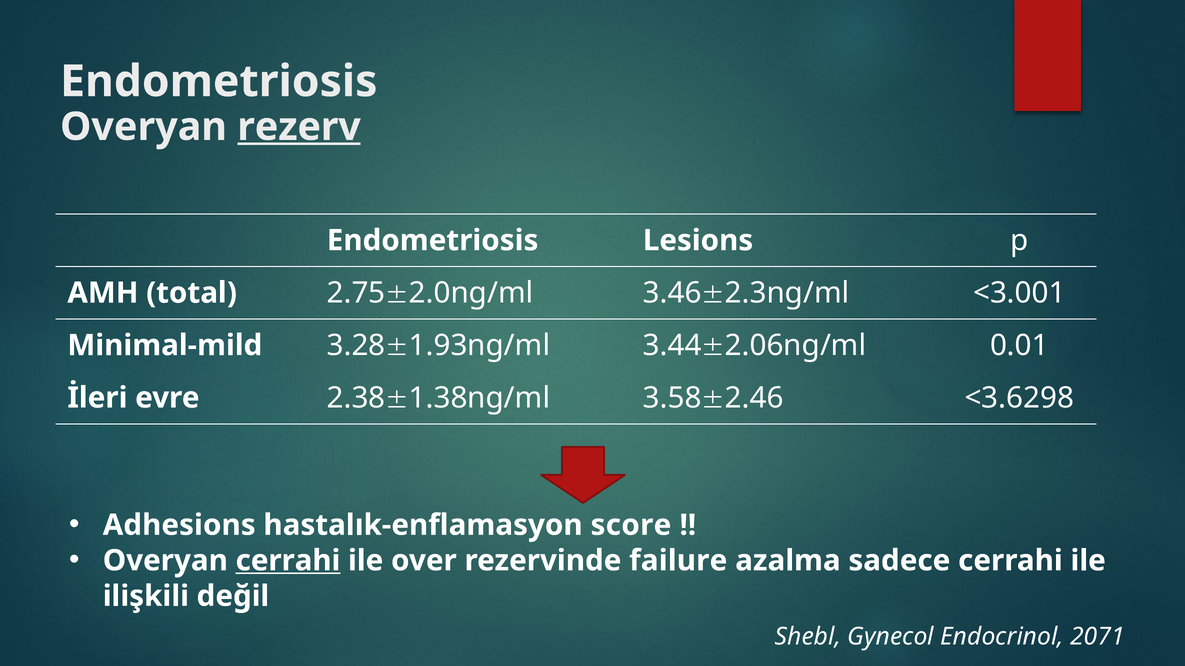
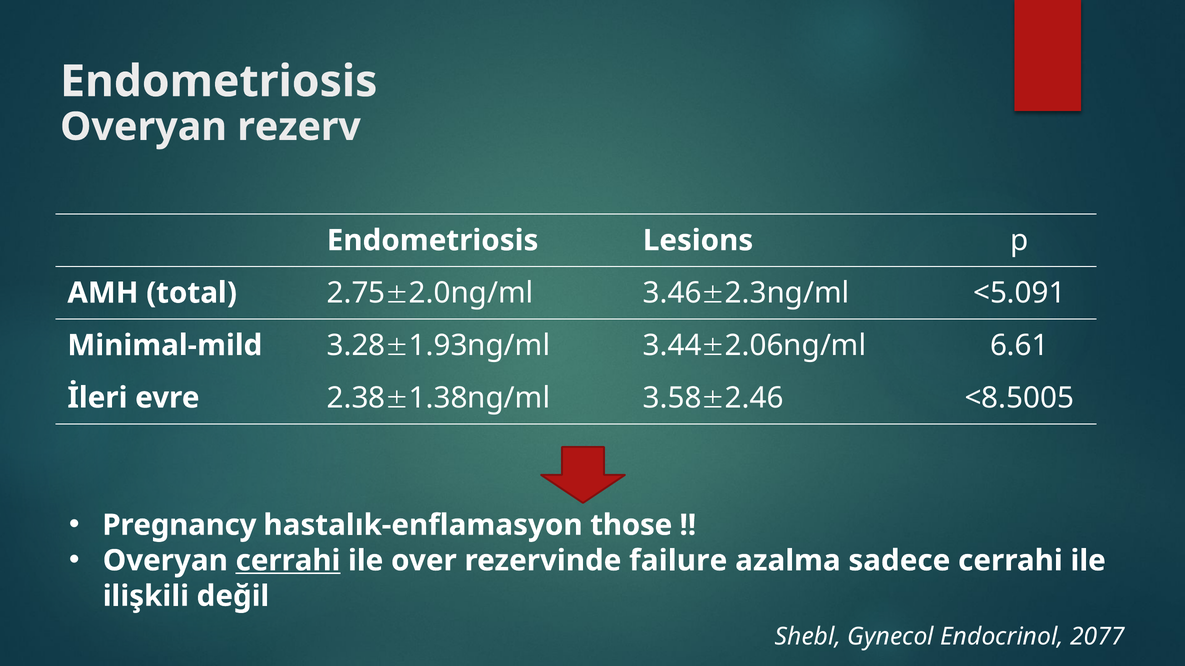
rezerv underline: present -> none (299, 127)
<3.001: <3.001 -> <5.091 (1019, 293)
0.01: 0.01 -> 6.61 (1019, 346)
<3.6298: <3.6298 -> <8.5005 (1019, 398)
Adhesions: Adhesions -> Pregnancy (179, 525)
score: score -> those (631, 525)
2071: 2071 -> 2077 (1098, 637)
